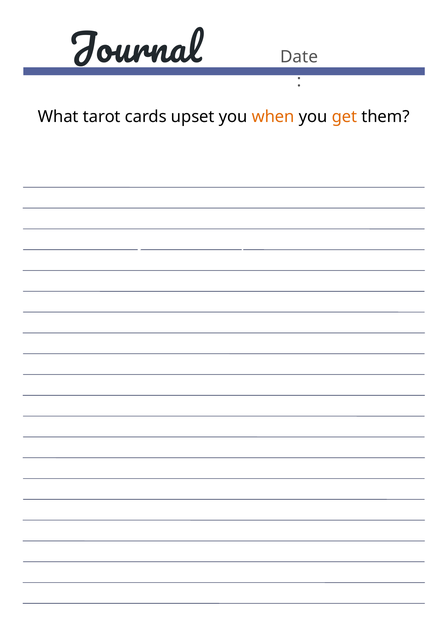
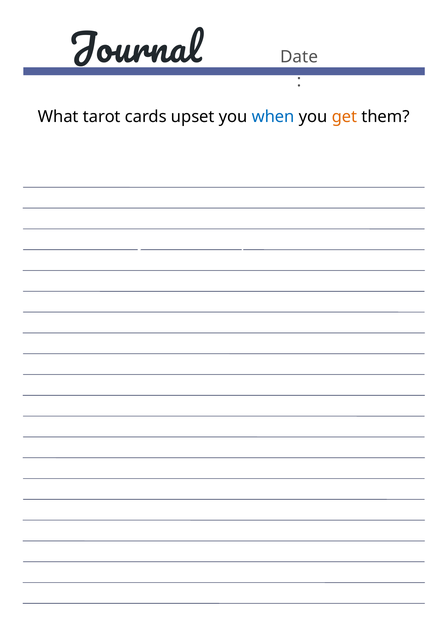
when colour: orange -> blue (273, 117)
